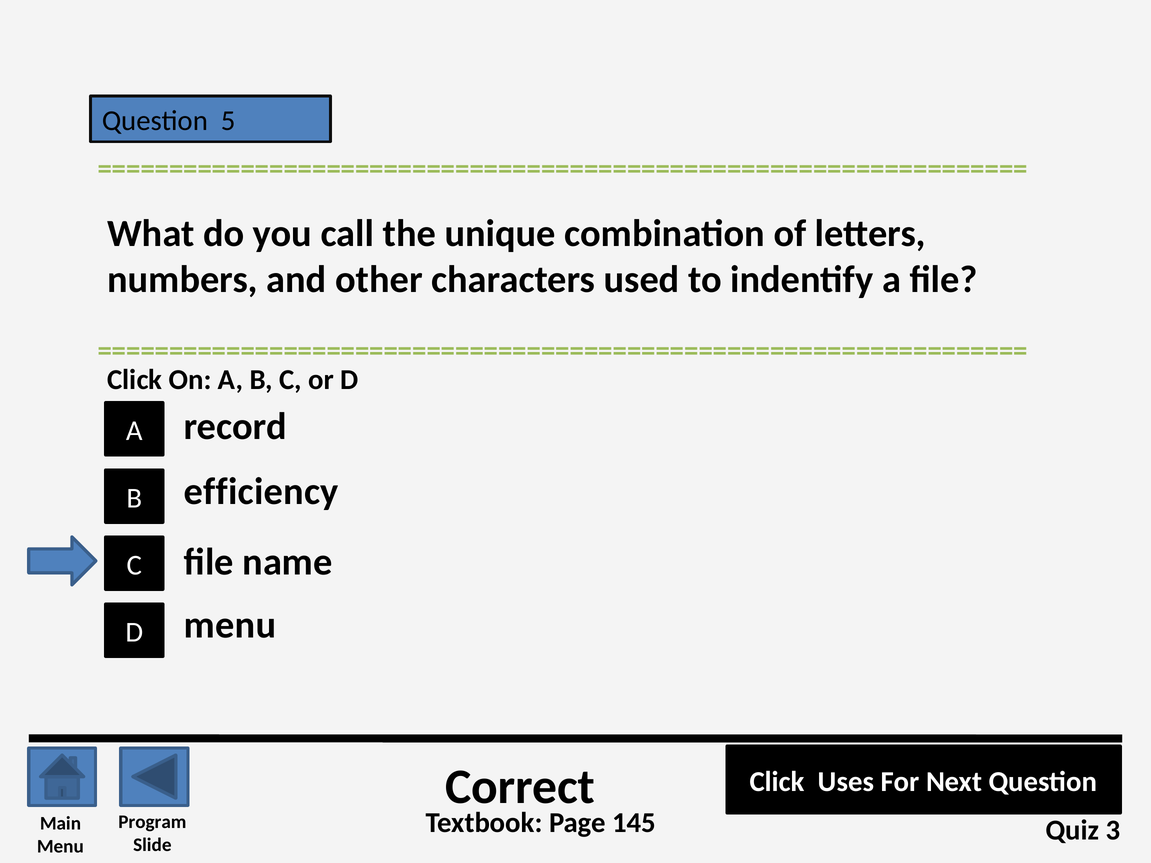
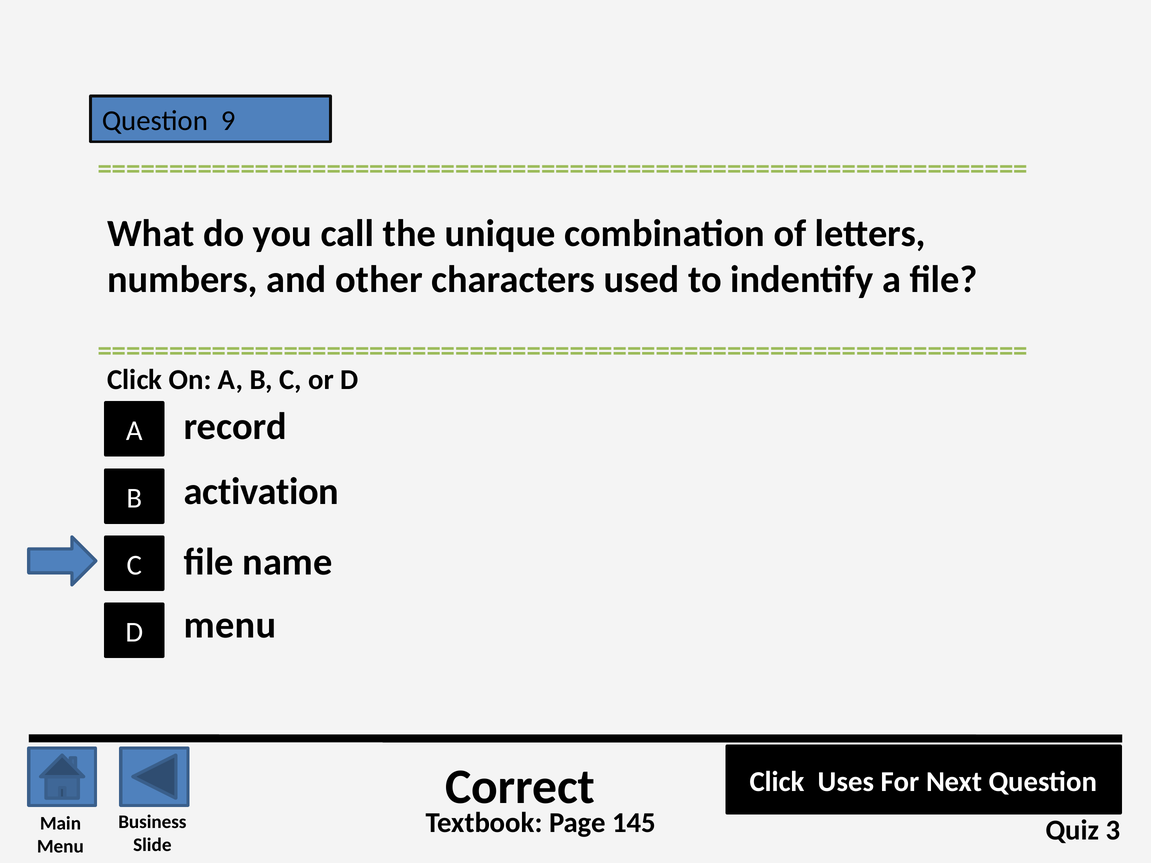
5: 5 -> 9 (228, 121)
efficiency: efficiency -> activation (261, 492)
Program: Program -> Business (152, 822)
